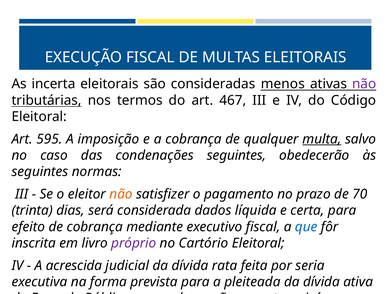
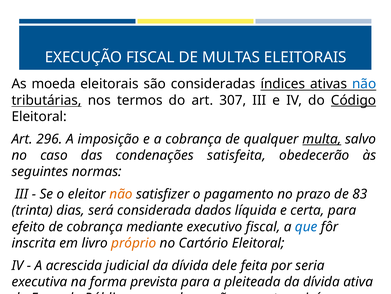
incerta: incerta -> moeda (54, 84)
menos: menos -> índices (283, 84)
não colour: purple -> blue (364, 84)
467: 467 -> 307 (233, 100)
Código underline: none -> present (354, 100)
595: 595 -> 296 (49, 139)
condenações seguintes: seguintes -> satisfeita (236, 155)
70: 70 -> 83 (360, 194)
próprio colour: purple -> orange (134, 243)
rata: rata -> dele (225, 265)
